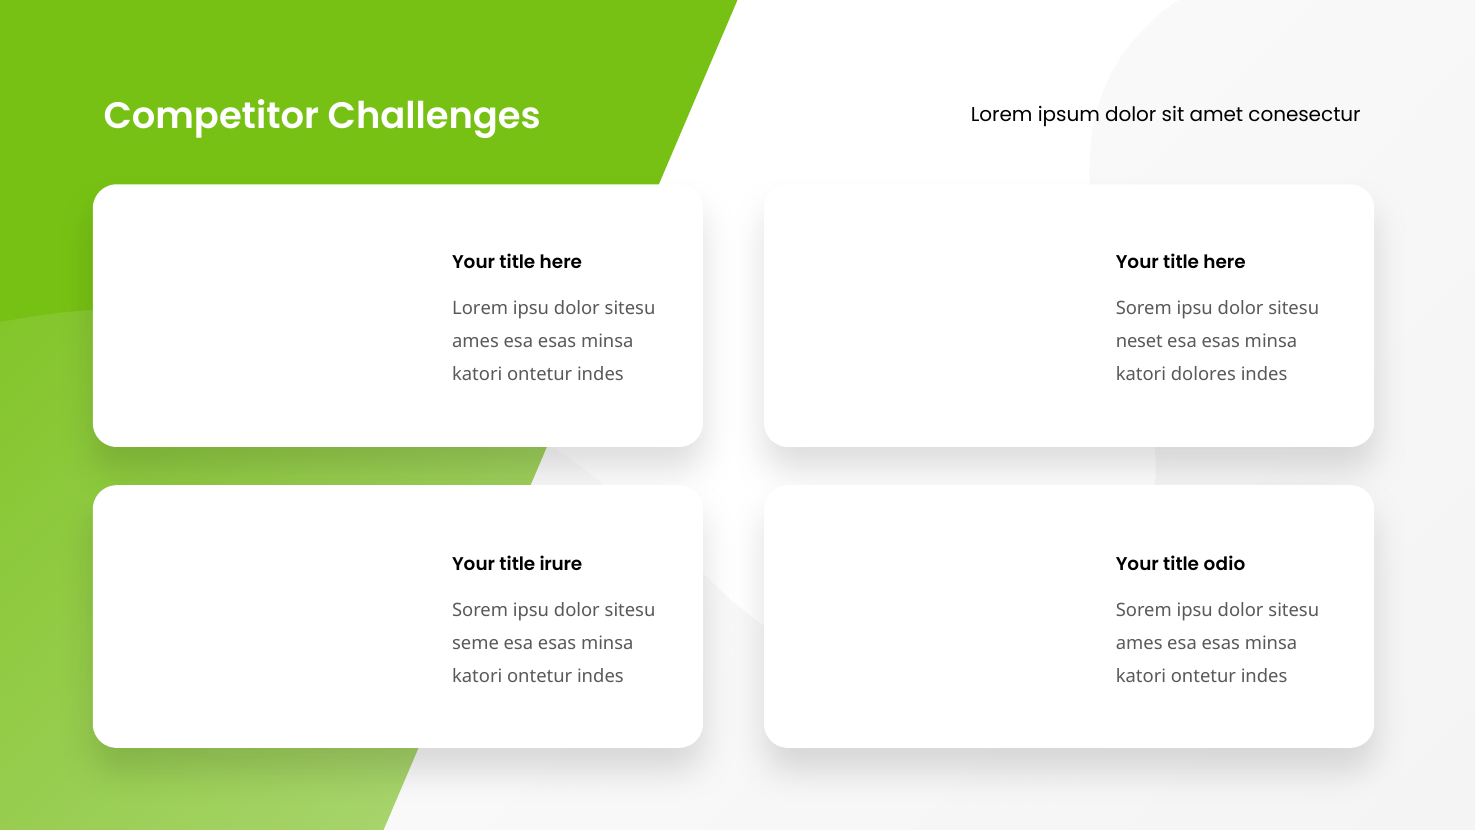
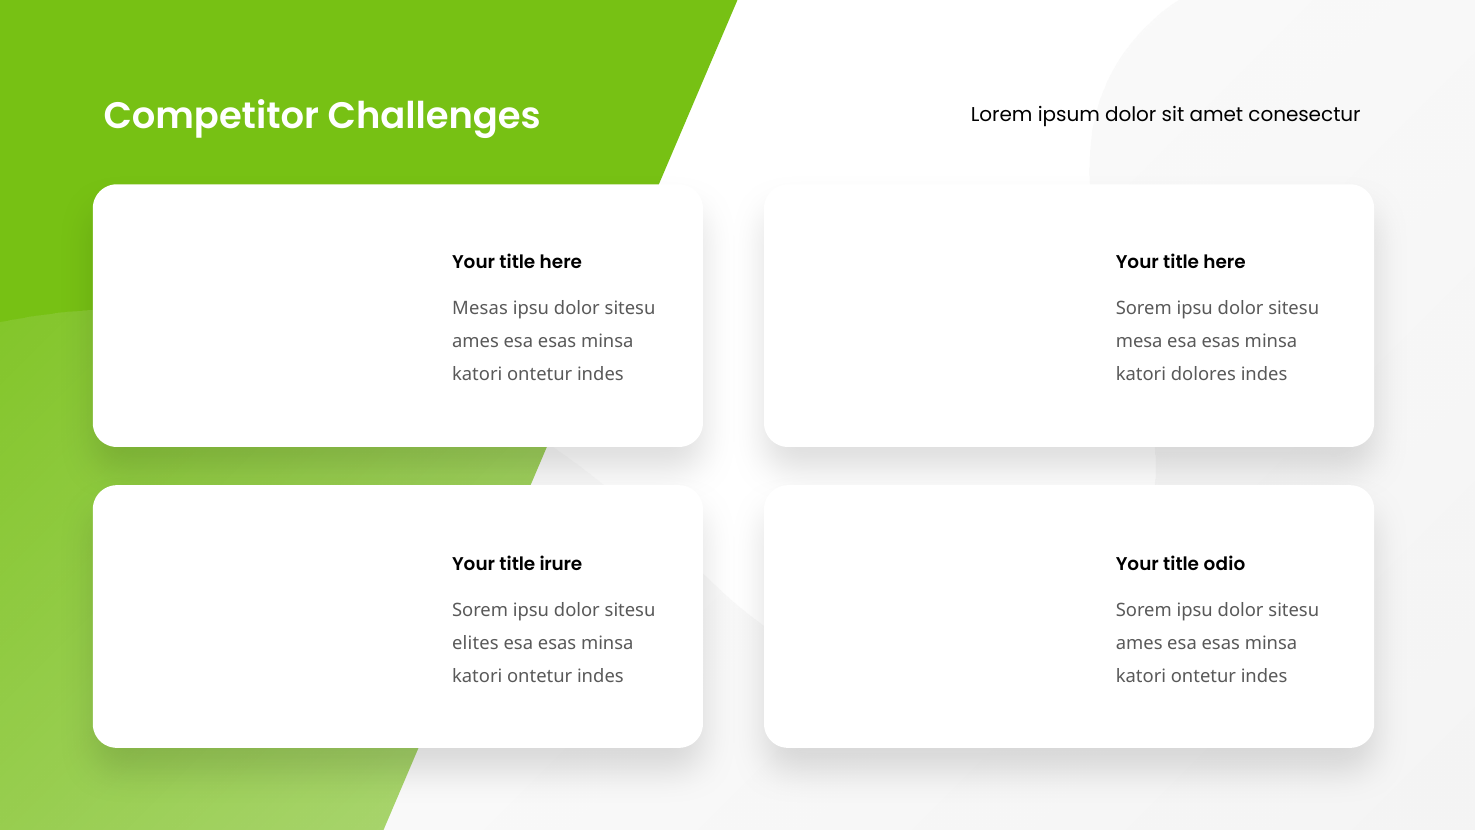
Lorem: Lorem -> Mesas (480, 308)
neset: neset -> mesa (1139, 341)
seme: seme -> elites (475, 643)
